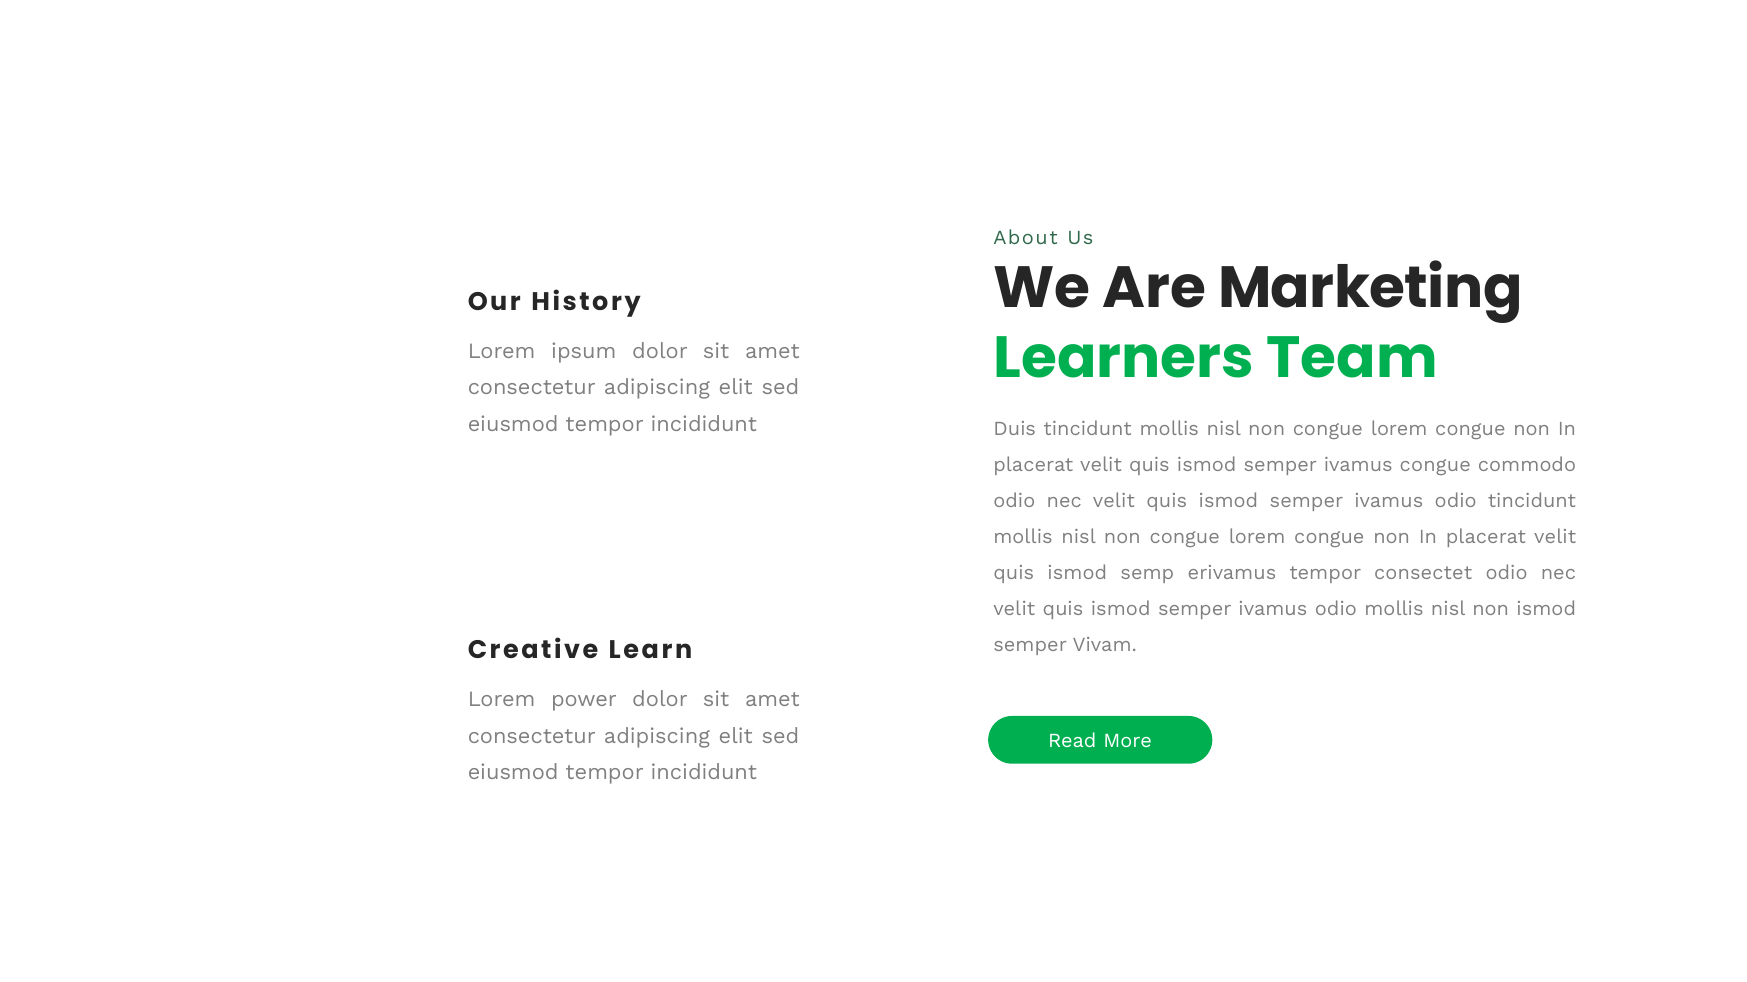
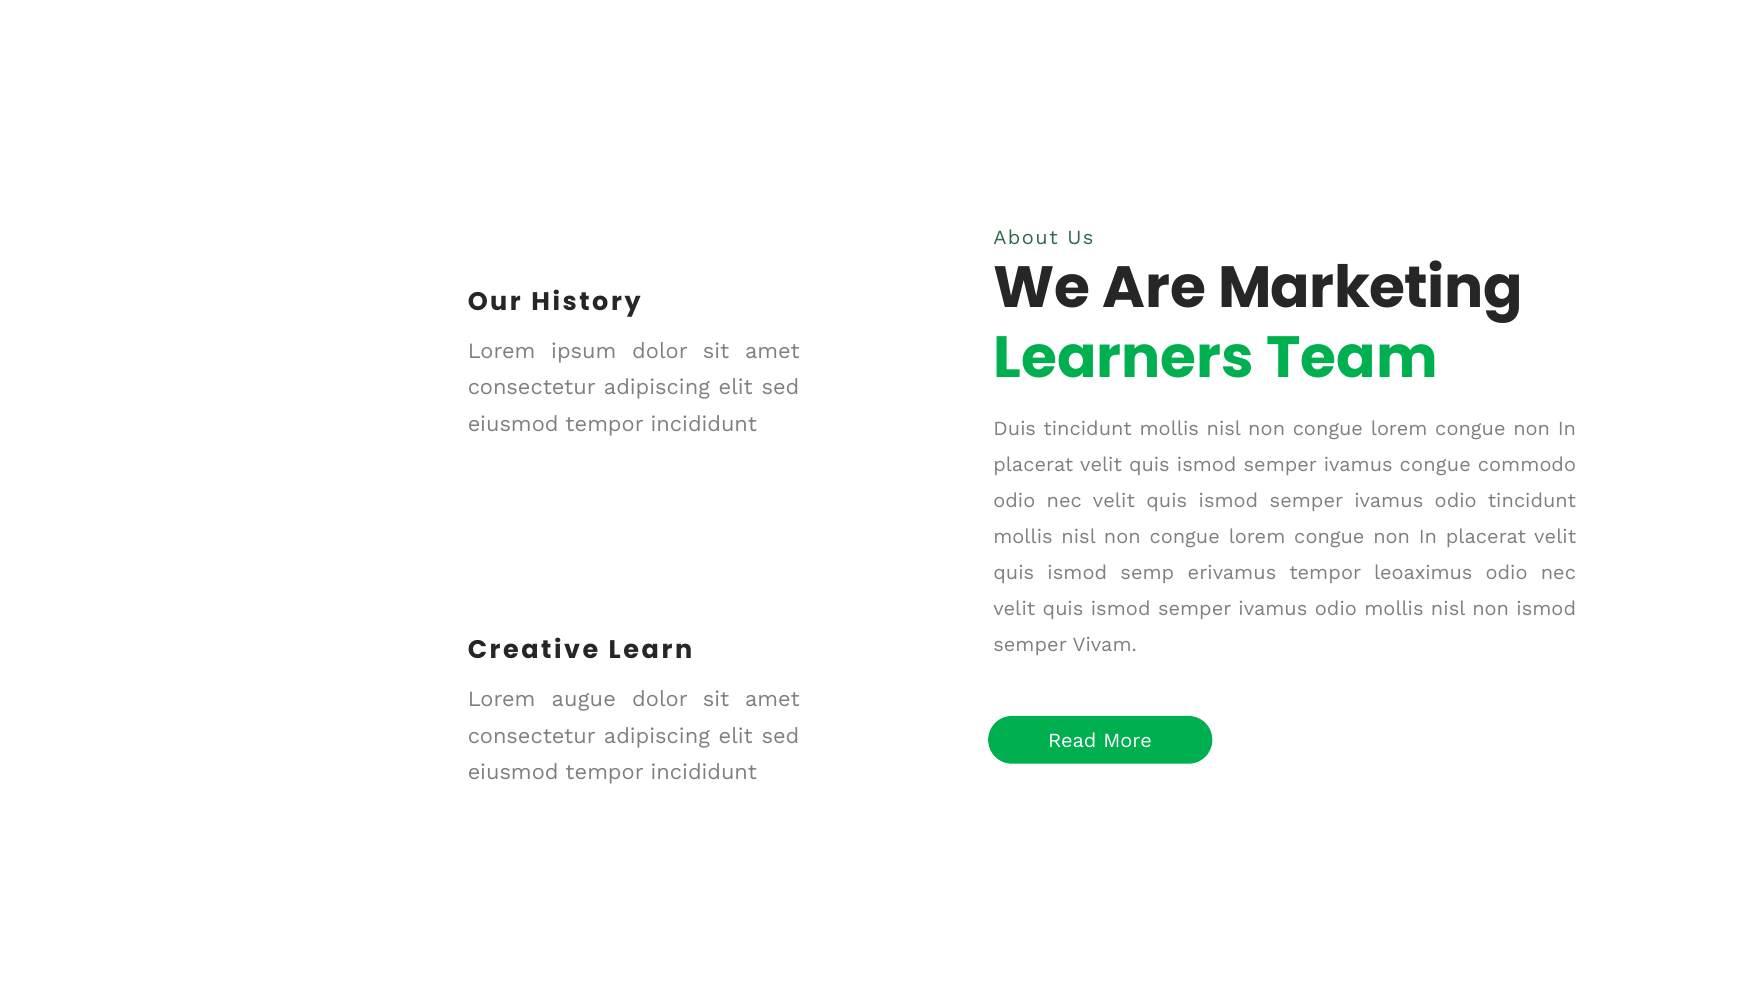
consectet: consectet -> leoaximus (1423, 573)
power: power -> augue (584, 700)
